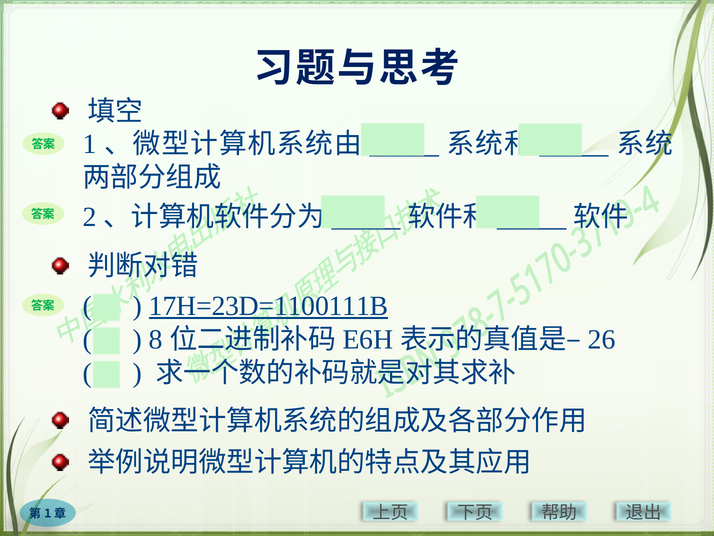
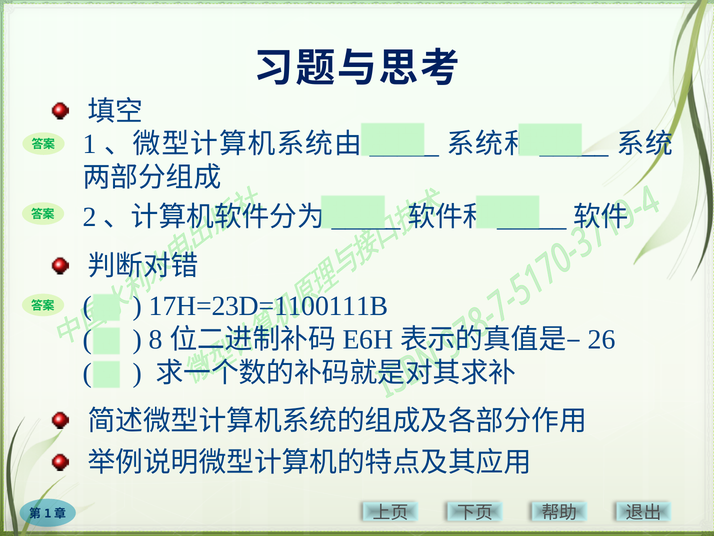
17H=23D=1100111B underline: present -> none (269, 306)
